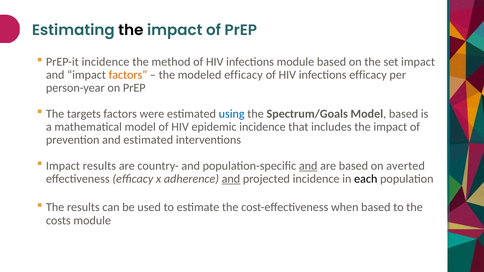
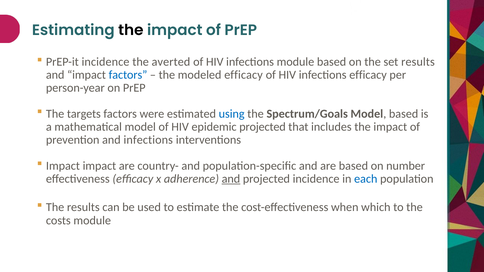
method: method -> averted (171, 62)
set impact: impact -> results (418, 62)
factors colour: orange -> blue (128, 75)
epidemic incidence: incidence -> projected (262, 127)
and estimated: estimated -> infections (148, 140)
Impact results: results -> impact (99, 166)
and underline: present -> none (308, 166)
averted: averted -> number (406, 166)
each colour: black -> blue (366, 179)
when based: based -> which (376, 208)
